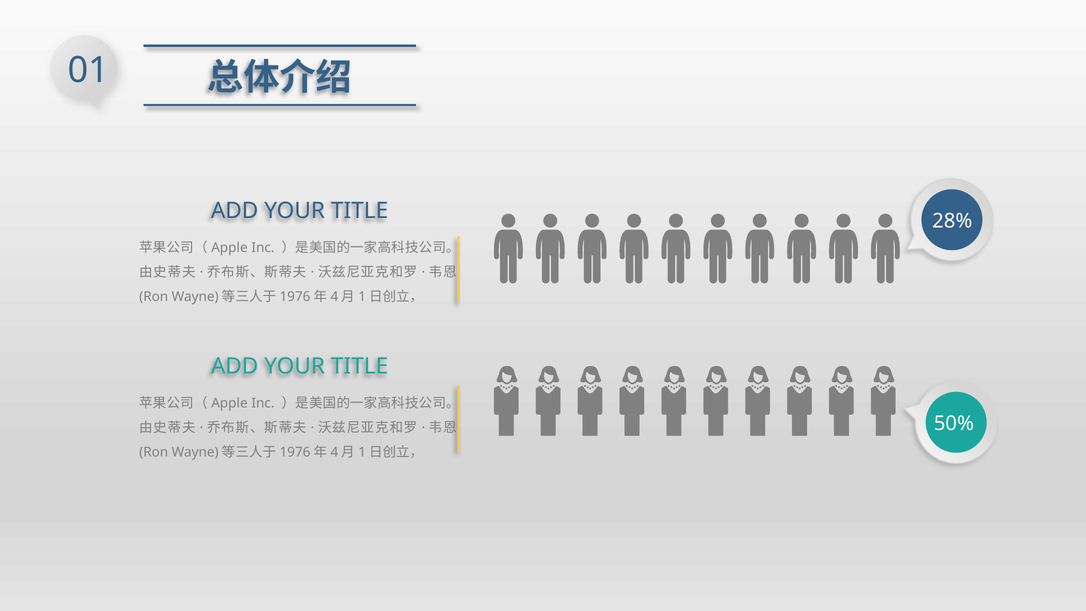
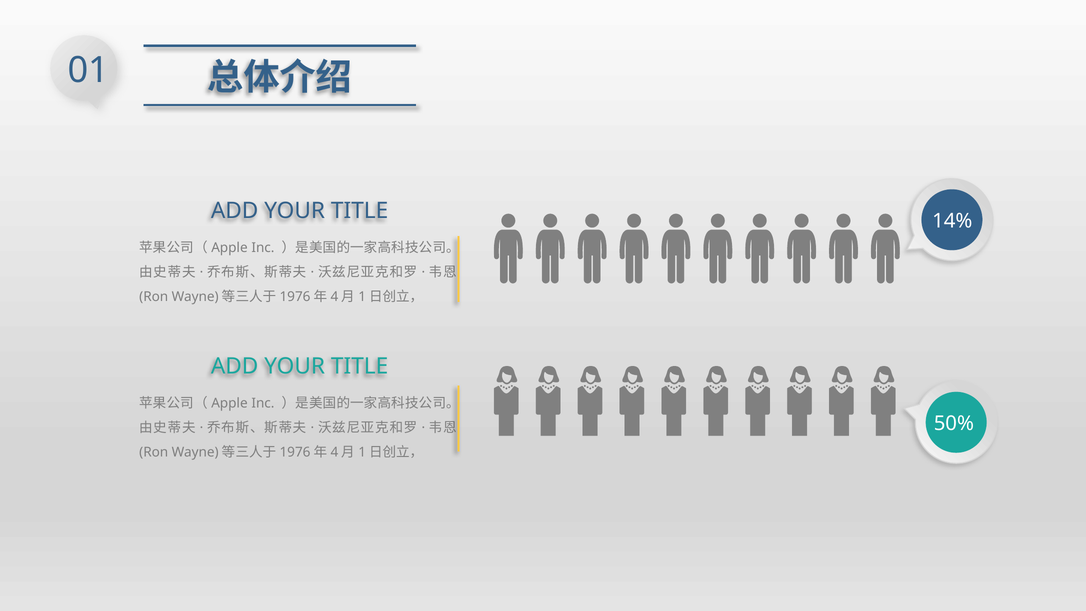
28%: 28% -> 14% (952, 221)
